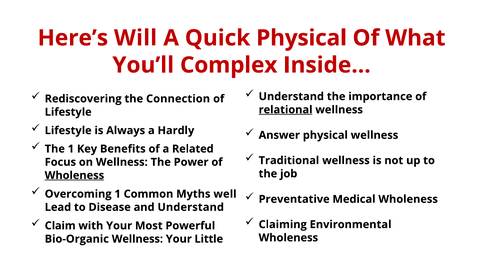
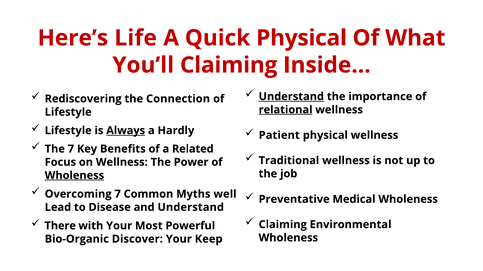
Will: Will -> Life (136, 38)
You’ll Complex: Complex -> Claiming (229, 65)
Understand underline: none -> present (291, 97)
Always underline: none -> present (126, 131)
Answer: Answer -> Patient (279, 136)
The 1: 1 -> 7 (71, 149)
Overcoming 1: 1 -> 7 (118, 194)
Claim: Claim -> There (60, 226)
Bio-Organic Wellness: Wellness -> Discover (137, 240)
Little: Little -> Keep (209, 240)
